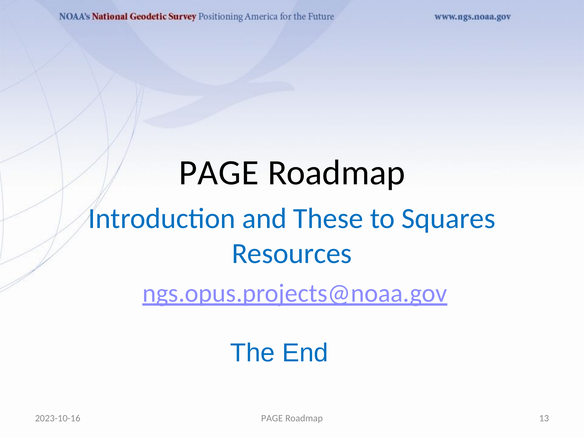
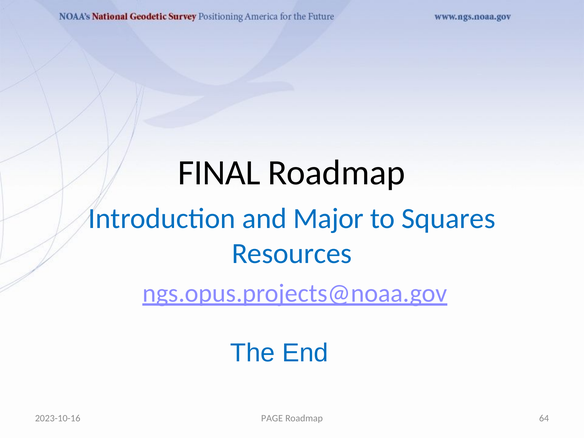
PAGE: PAGE -> FINAL (219, 173)
These: These -> Major (329, 218)
13: 13 -> 64 (544, 418)
